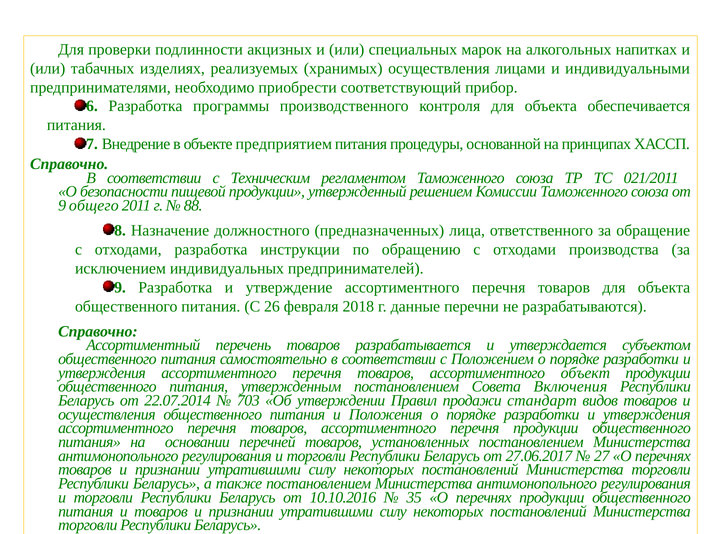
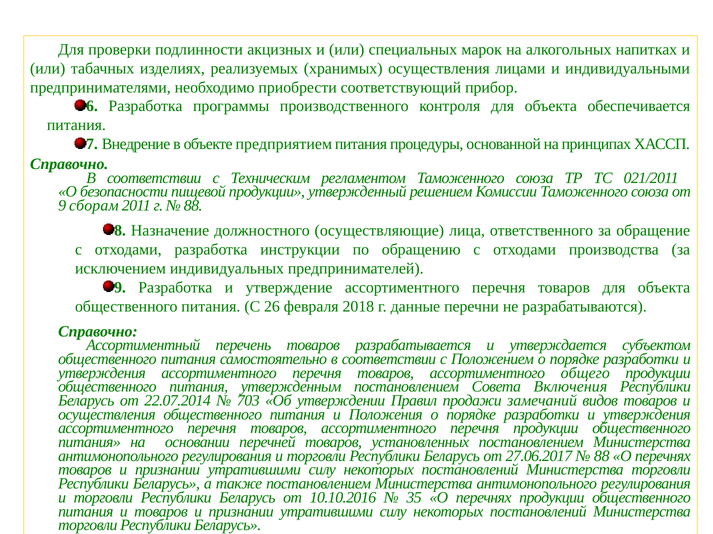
общего: общего -> сборам (94, 206)
предназначенных: предназначенных -> осуществляющие (379, 231)
объект: объект -> общего (585, 373)
стандарт: стандарт -> замечаний (542, 401)
27: 27 -> 88 (602, 457)
